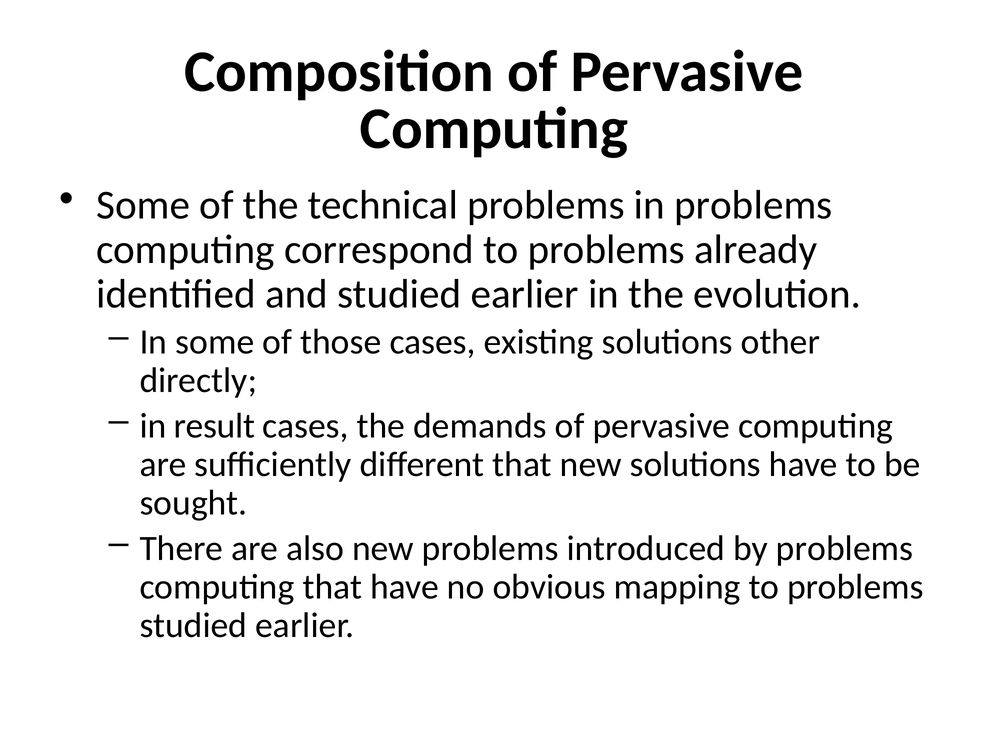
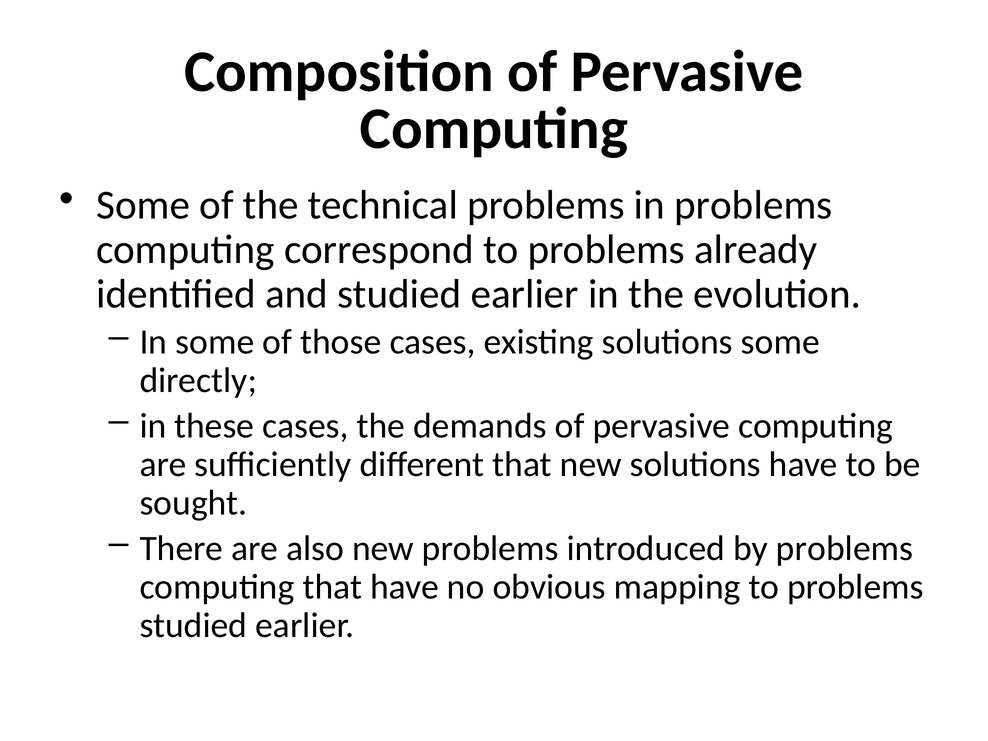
solutions other: other -> some (780, 342)
result: result -> these (214, 426)
